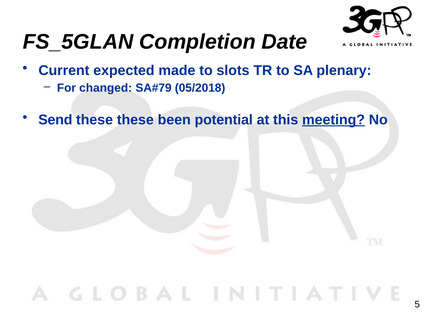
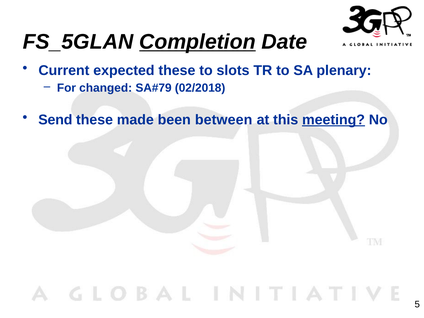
Completion underline: none -> present (197, 42)
expected made: made -> these (177, 70)
05/2018: 05/2018 -> 02/2018 (200, 88)
these these: these -> made (135, 120)
potential: potential -> between (224, 120)
